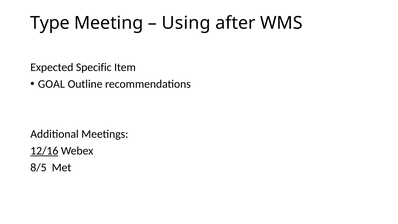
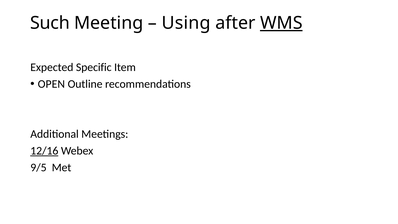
Type: Type -> Such (50, 23)
WMS underline: none -> present (281, 23)
GOAL: GOAL -> OPEN (51, 84)
8/5: 8/5 -> 9/5 (38, 167)
